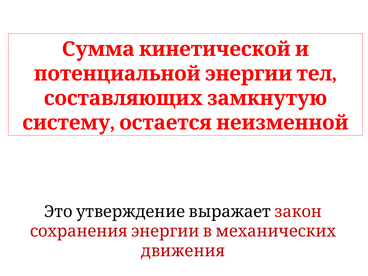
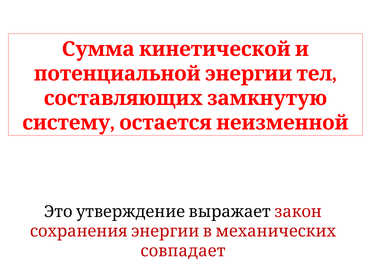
движения: движения -> совпадает (183, 251)
